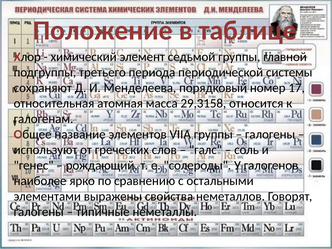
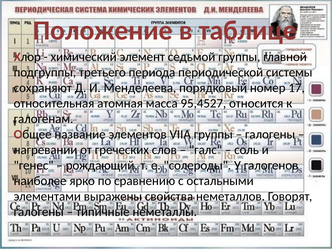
29,3158: 29,3158 -> 95,4527 (203, 103)
используют: используют -> нагревании (45, 150)
